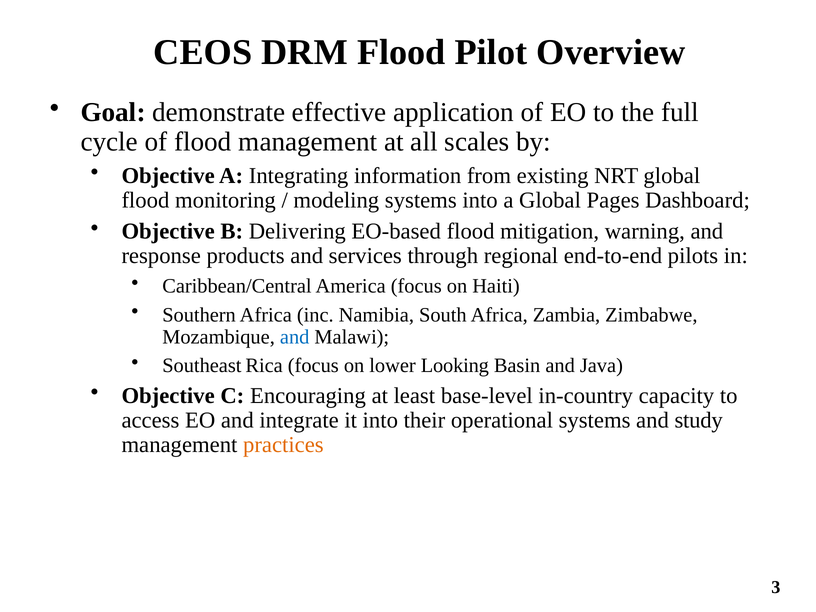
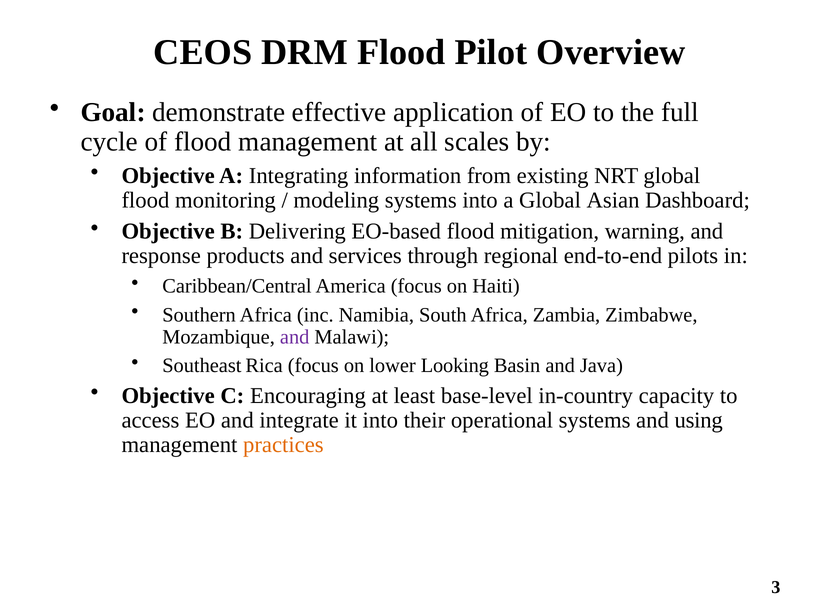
Pages: Pages -> Asian (613, 200)
and colour: blue -> purple (295, 337)
study: study -> using (699, 420)
